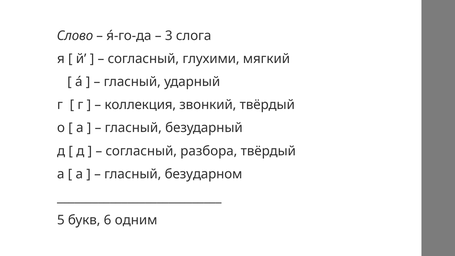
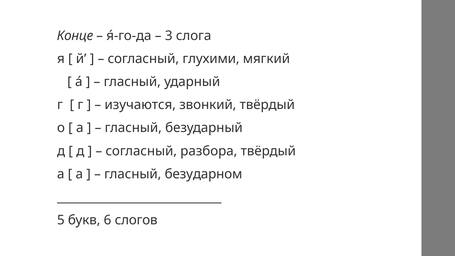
Слово: Слово -> Конце (75, 36)
коллекция: коллекция -> изучаются (140, 105)
одним: одним -> слогов (136, 220)
